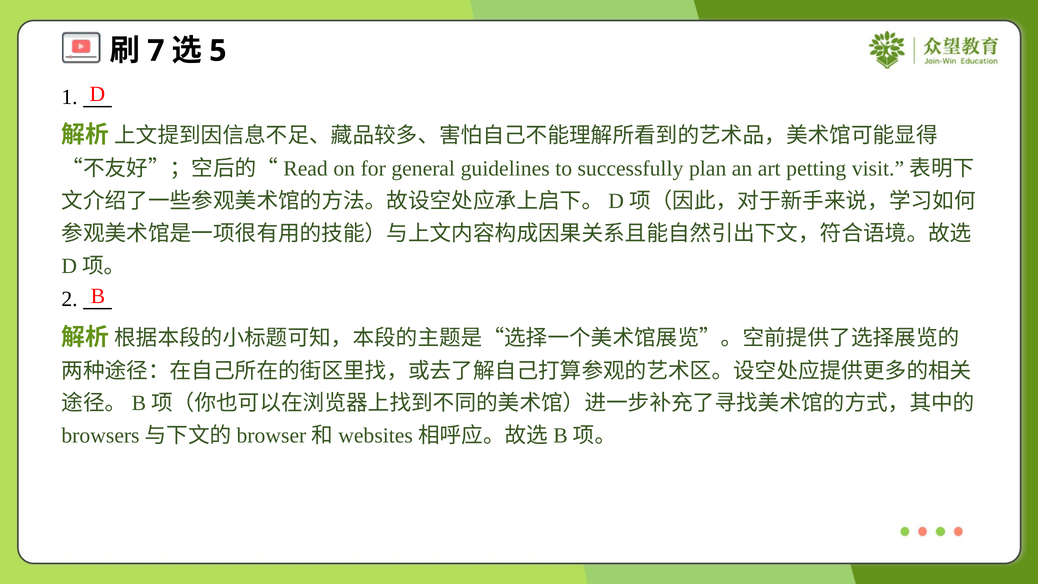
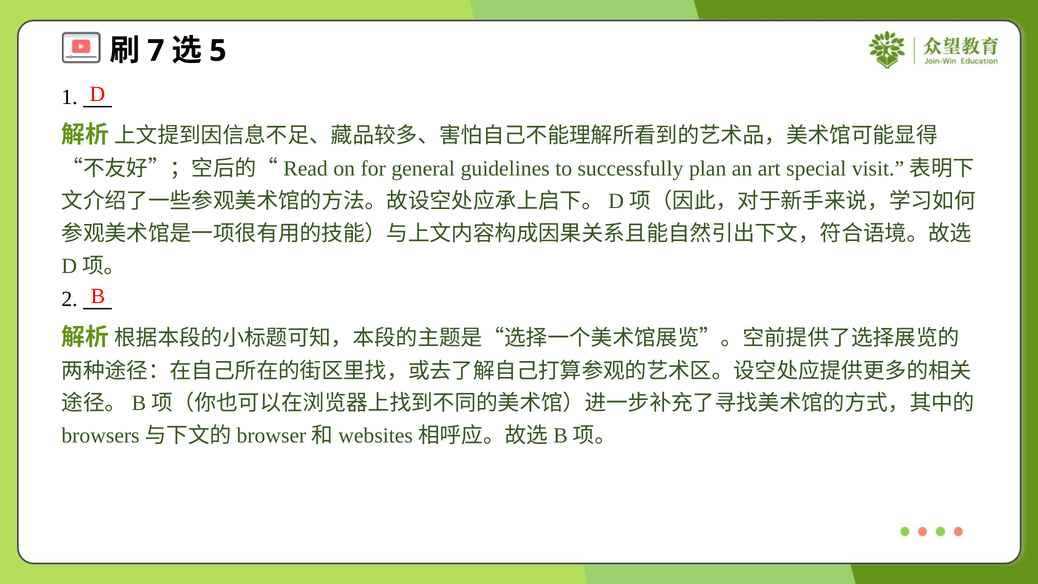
petting: petting -> special (816, 169)
